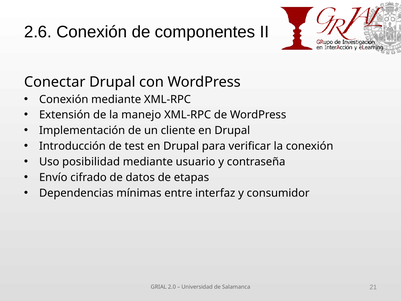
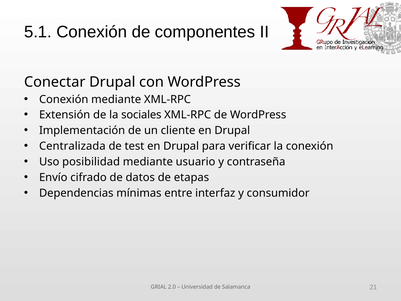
2.6: 2.6 -> 5.1 (38, 32)
manejo: manejo -> sociales (141, 115)
Introducción: Introducción -> Centralizada (72, 146)
